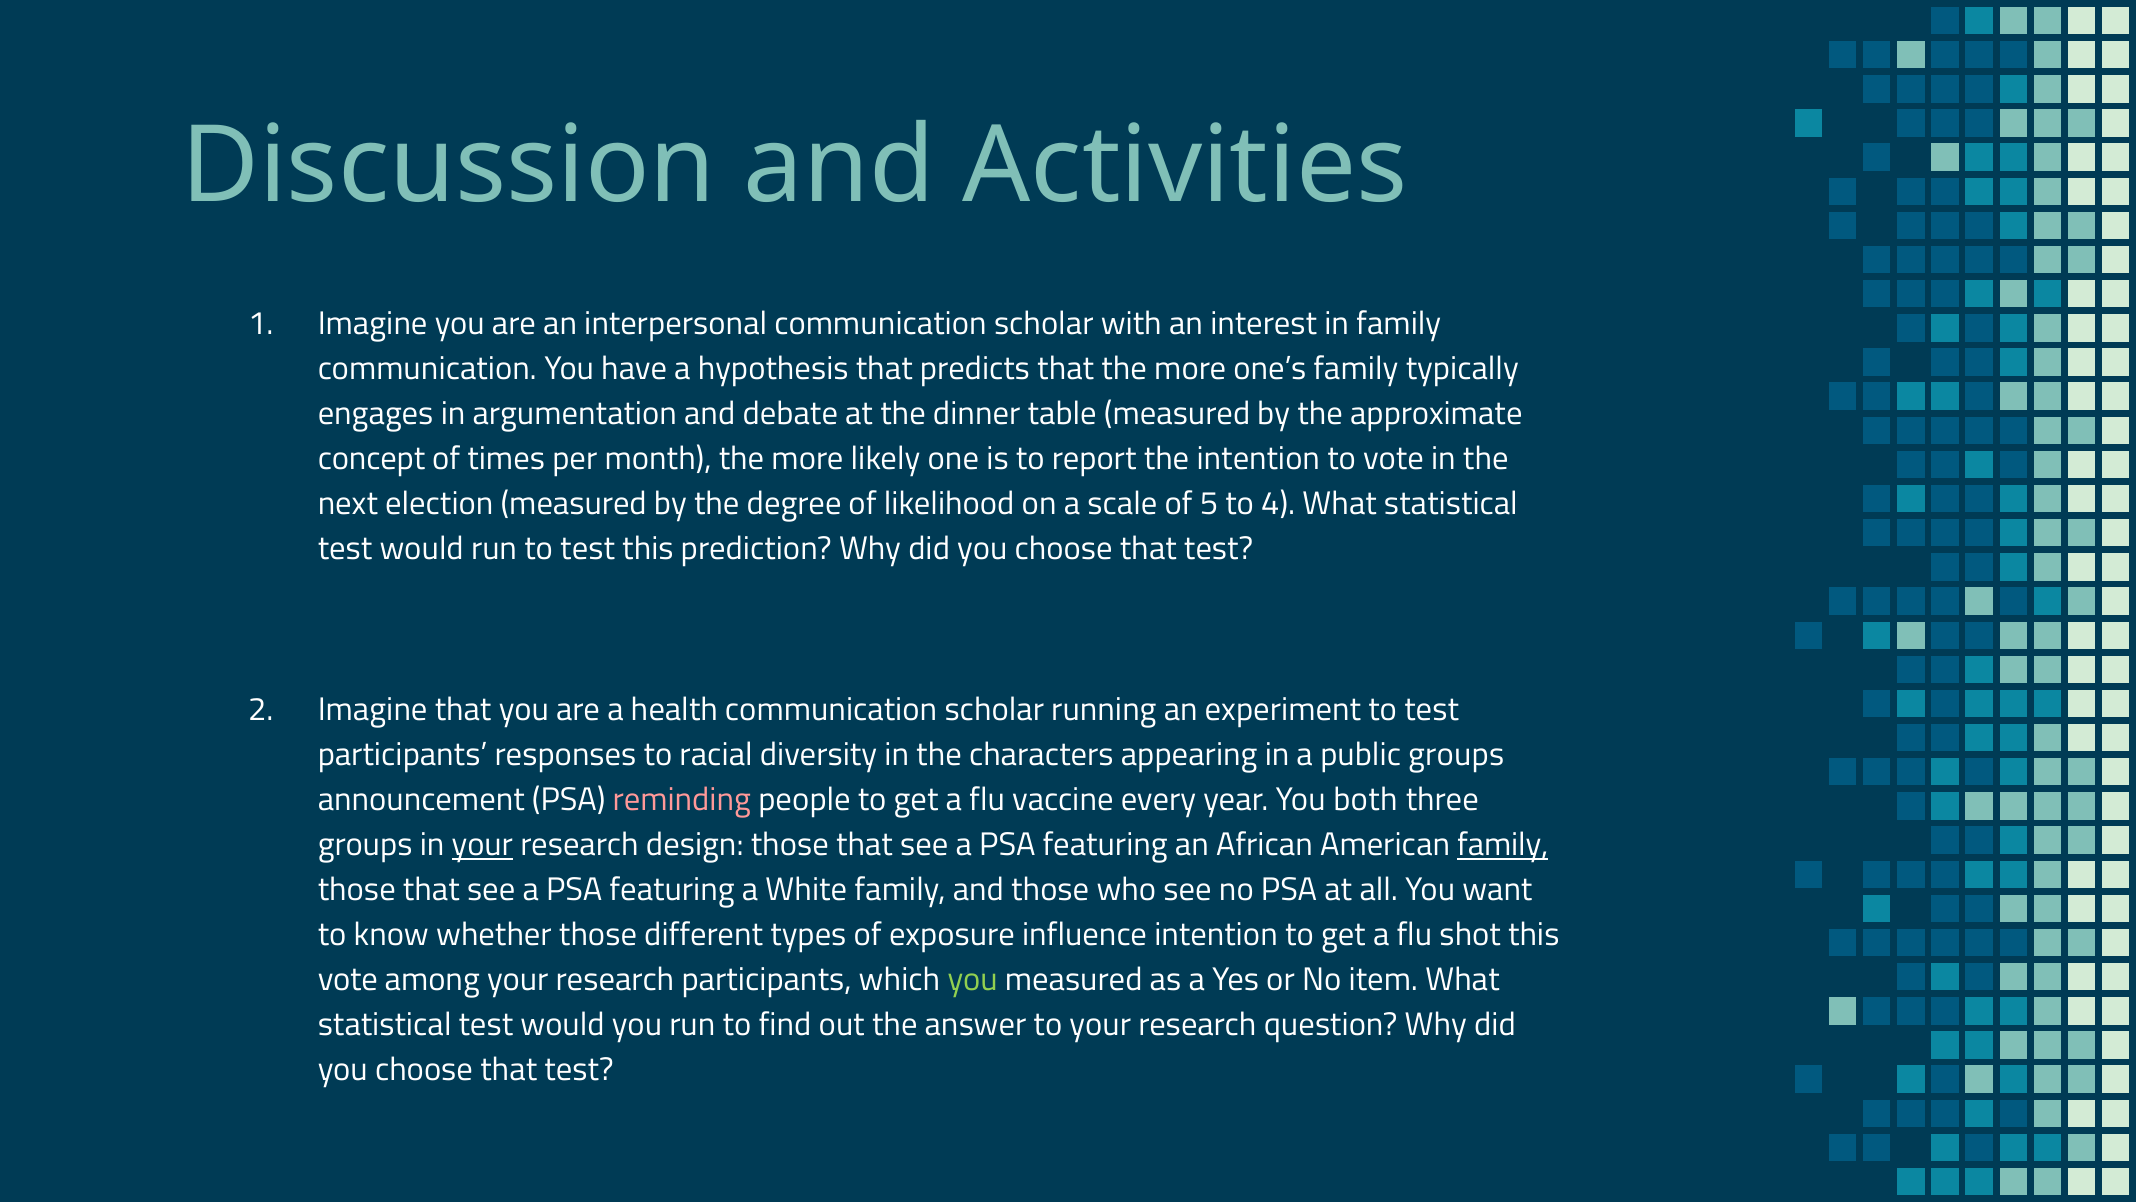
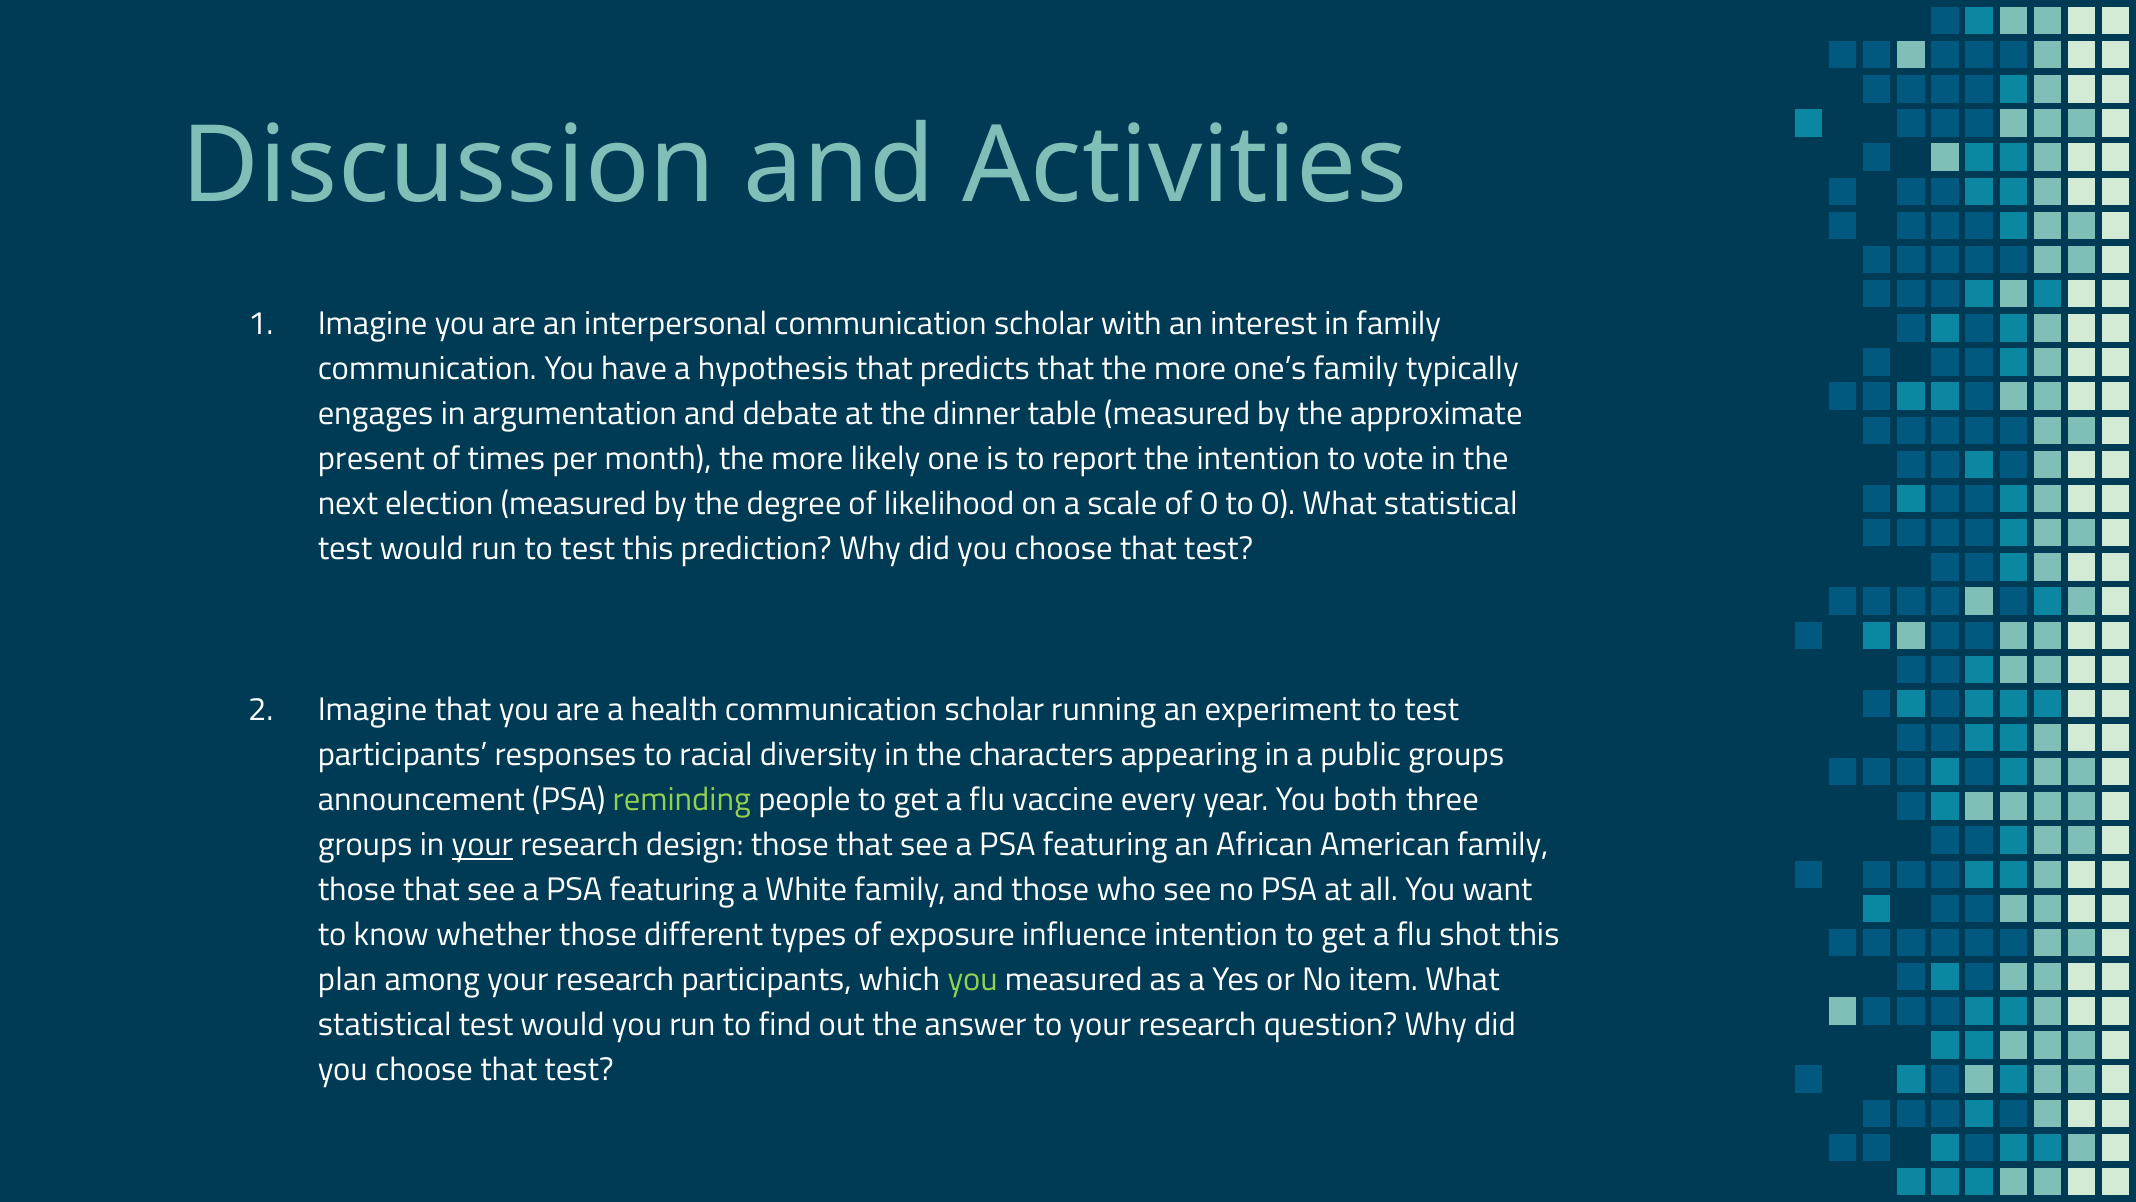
concept: concept -> present (371, 459)
of 5: 5 -> 0 (1209, 504)
to 4: 4 -> 0 (1278, 504)
reminding colour: pink -> light green (682, 800)
family underline: present -> none (1503, 845)
vote: vote -> plan (347, 980)
